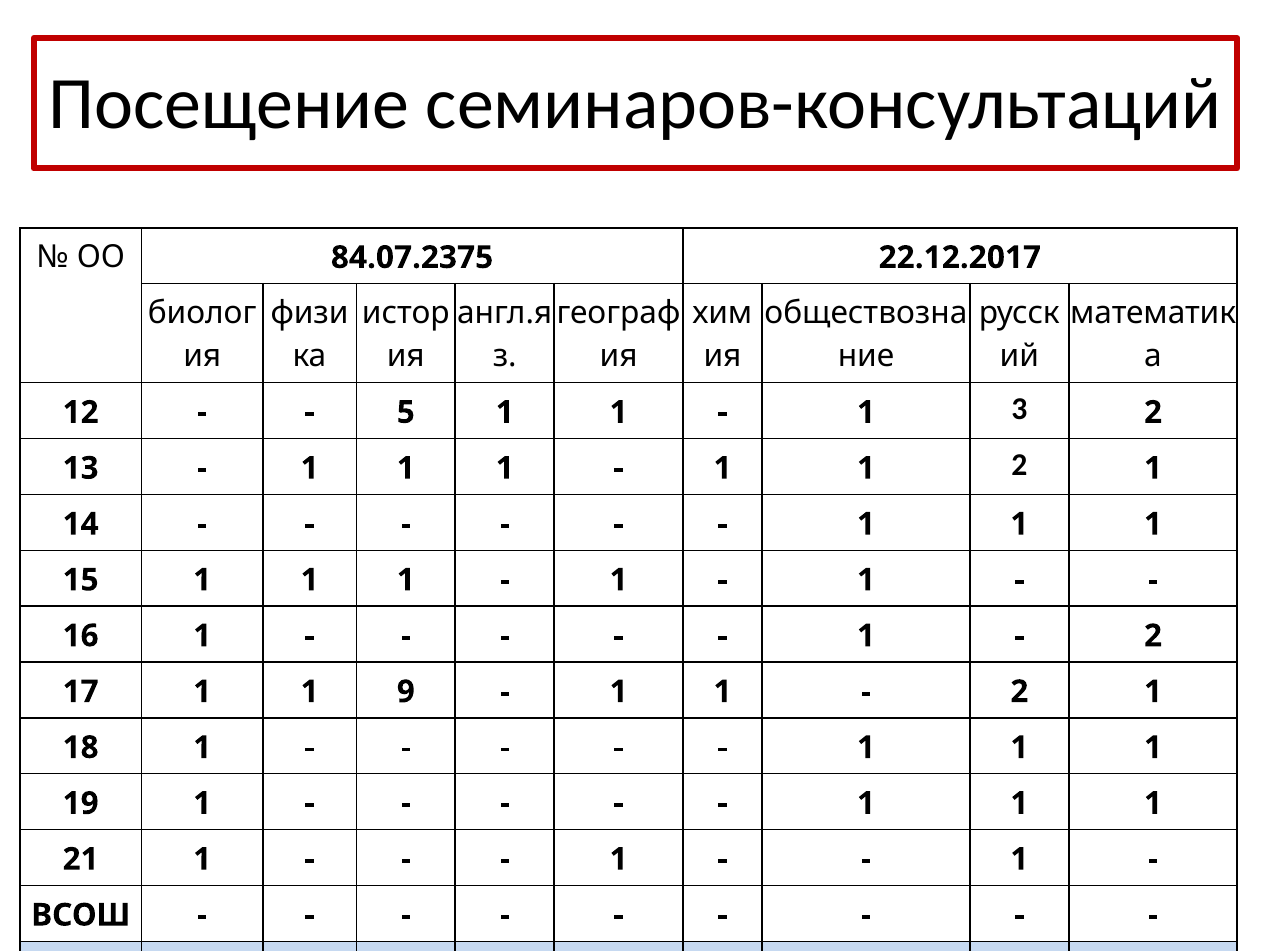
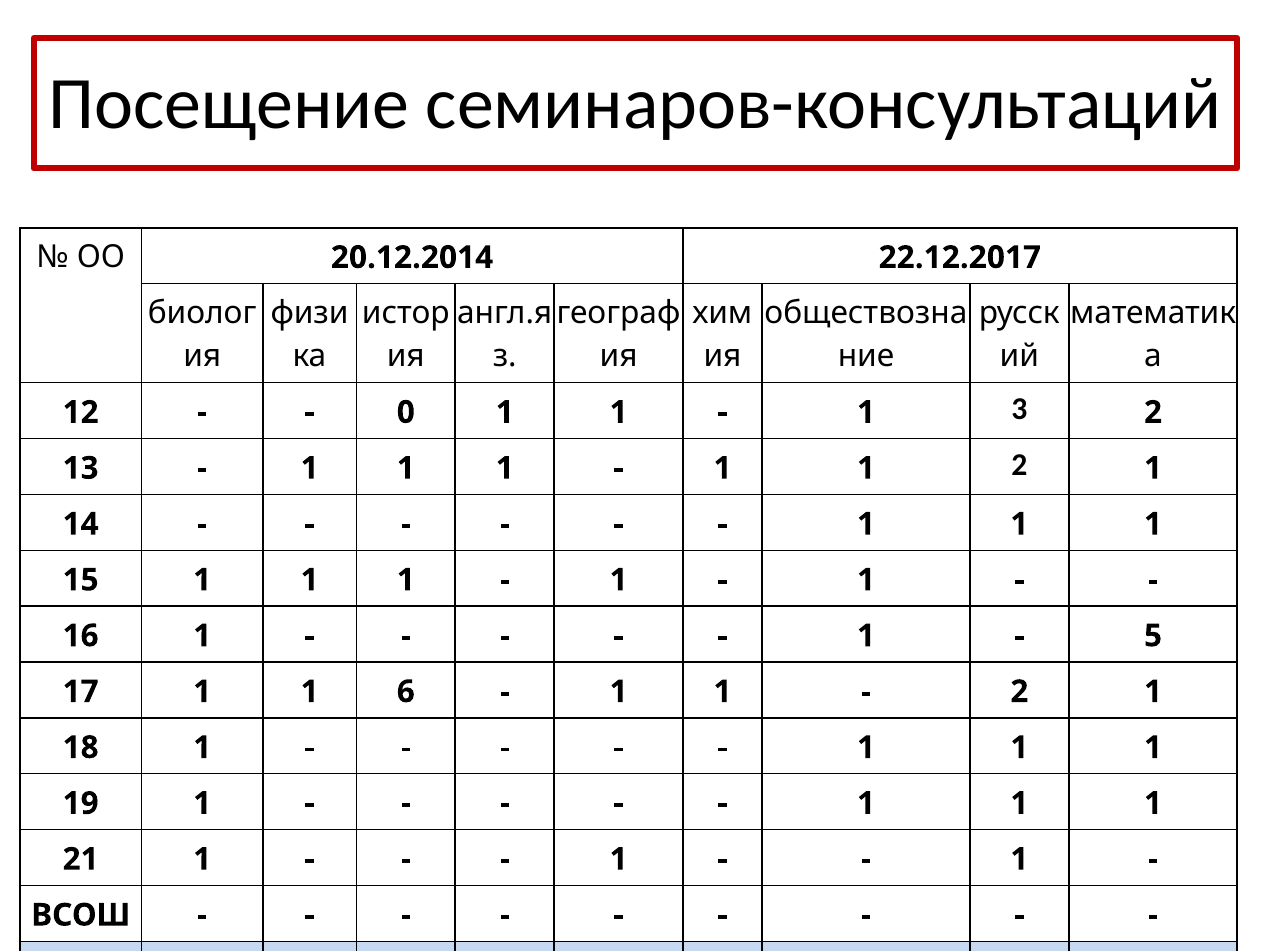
84.07.2375: 84.07.2375 -> 20.12.2014 (412, 257)
5: 5 -> 0 (406, 412)
2: 2 -> 5 (1153, 635)
9: 9 -> 6 (406, 691)
